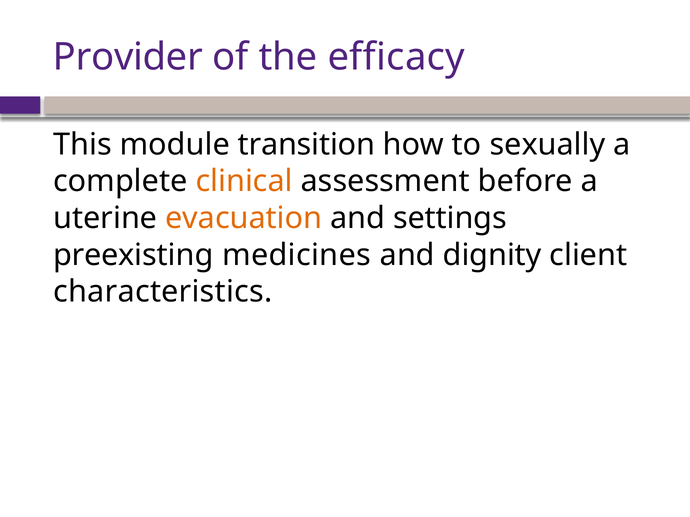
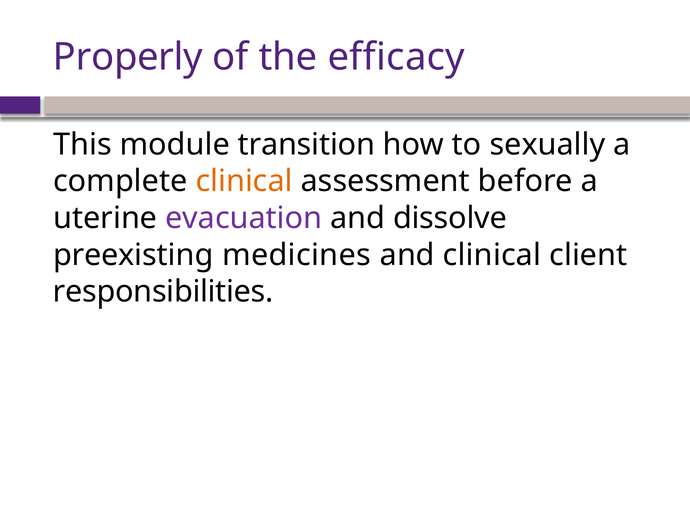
Provider: Provider -> Properly (128, 57)
evacuation colour: orange -> purple (244, 218)
settings: settings -> dissolve (450, 218)
and dignity: dignity -> clinical (492, 255)
characteristics: characteristics -> responsibilities (163, 292)
